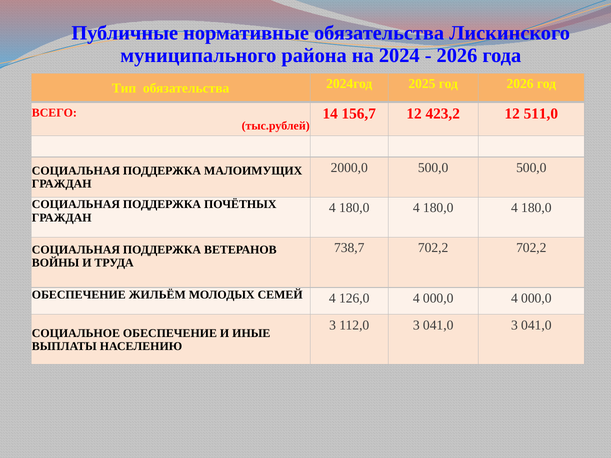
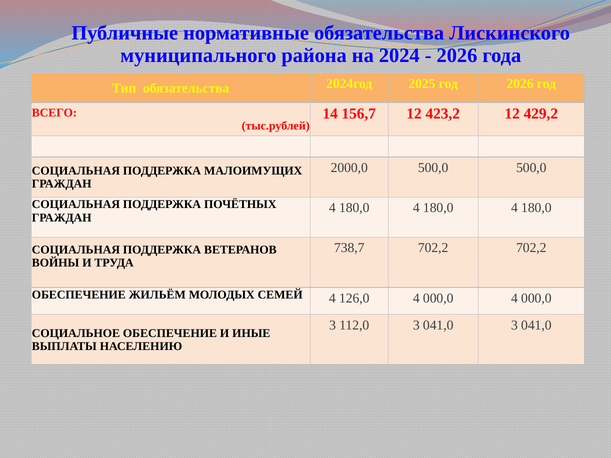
511,0: 511,0 -> 429,2 (541, 114)
